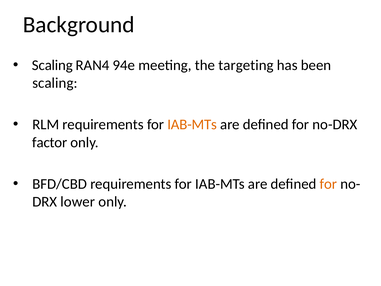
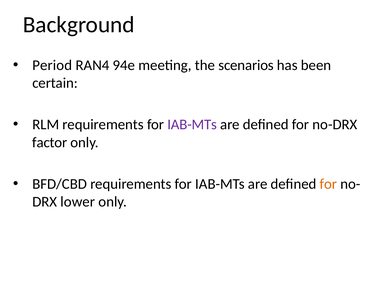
Scaling: Scaling -> Period (52, 65)
targeting: targeting -> scenarios (246, 65)
scaling: scaling -> certain (55, 83)
IAB-MTs colour: orange -> purple (192, 124)
